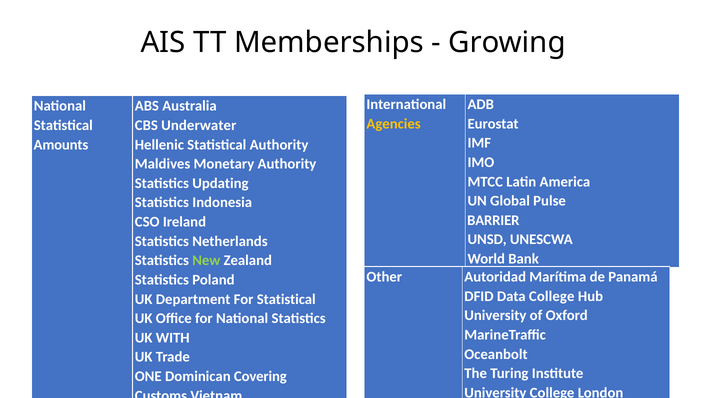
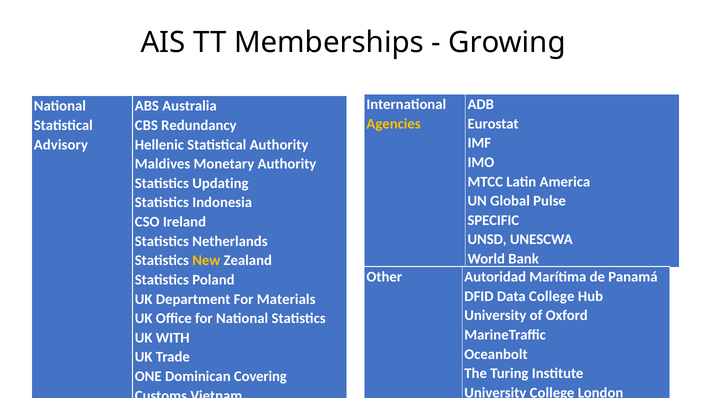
Underwater: Underwater -> Redundancy (199, 125)
Amounts: Amounts -> Advisory (61, 145)
BARRIER: BARRIER -> SPECIFIC (493, 220)
New colour: light green -> yellow (206, 260)
For Statistical: Statistical -> Materials (286, 299)
